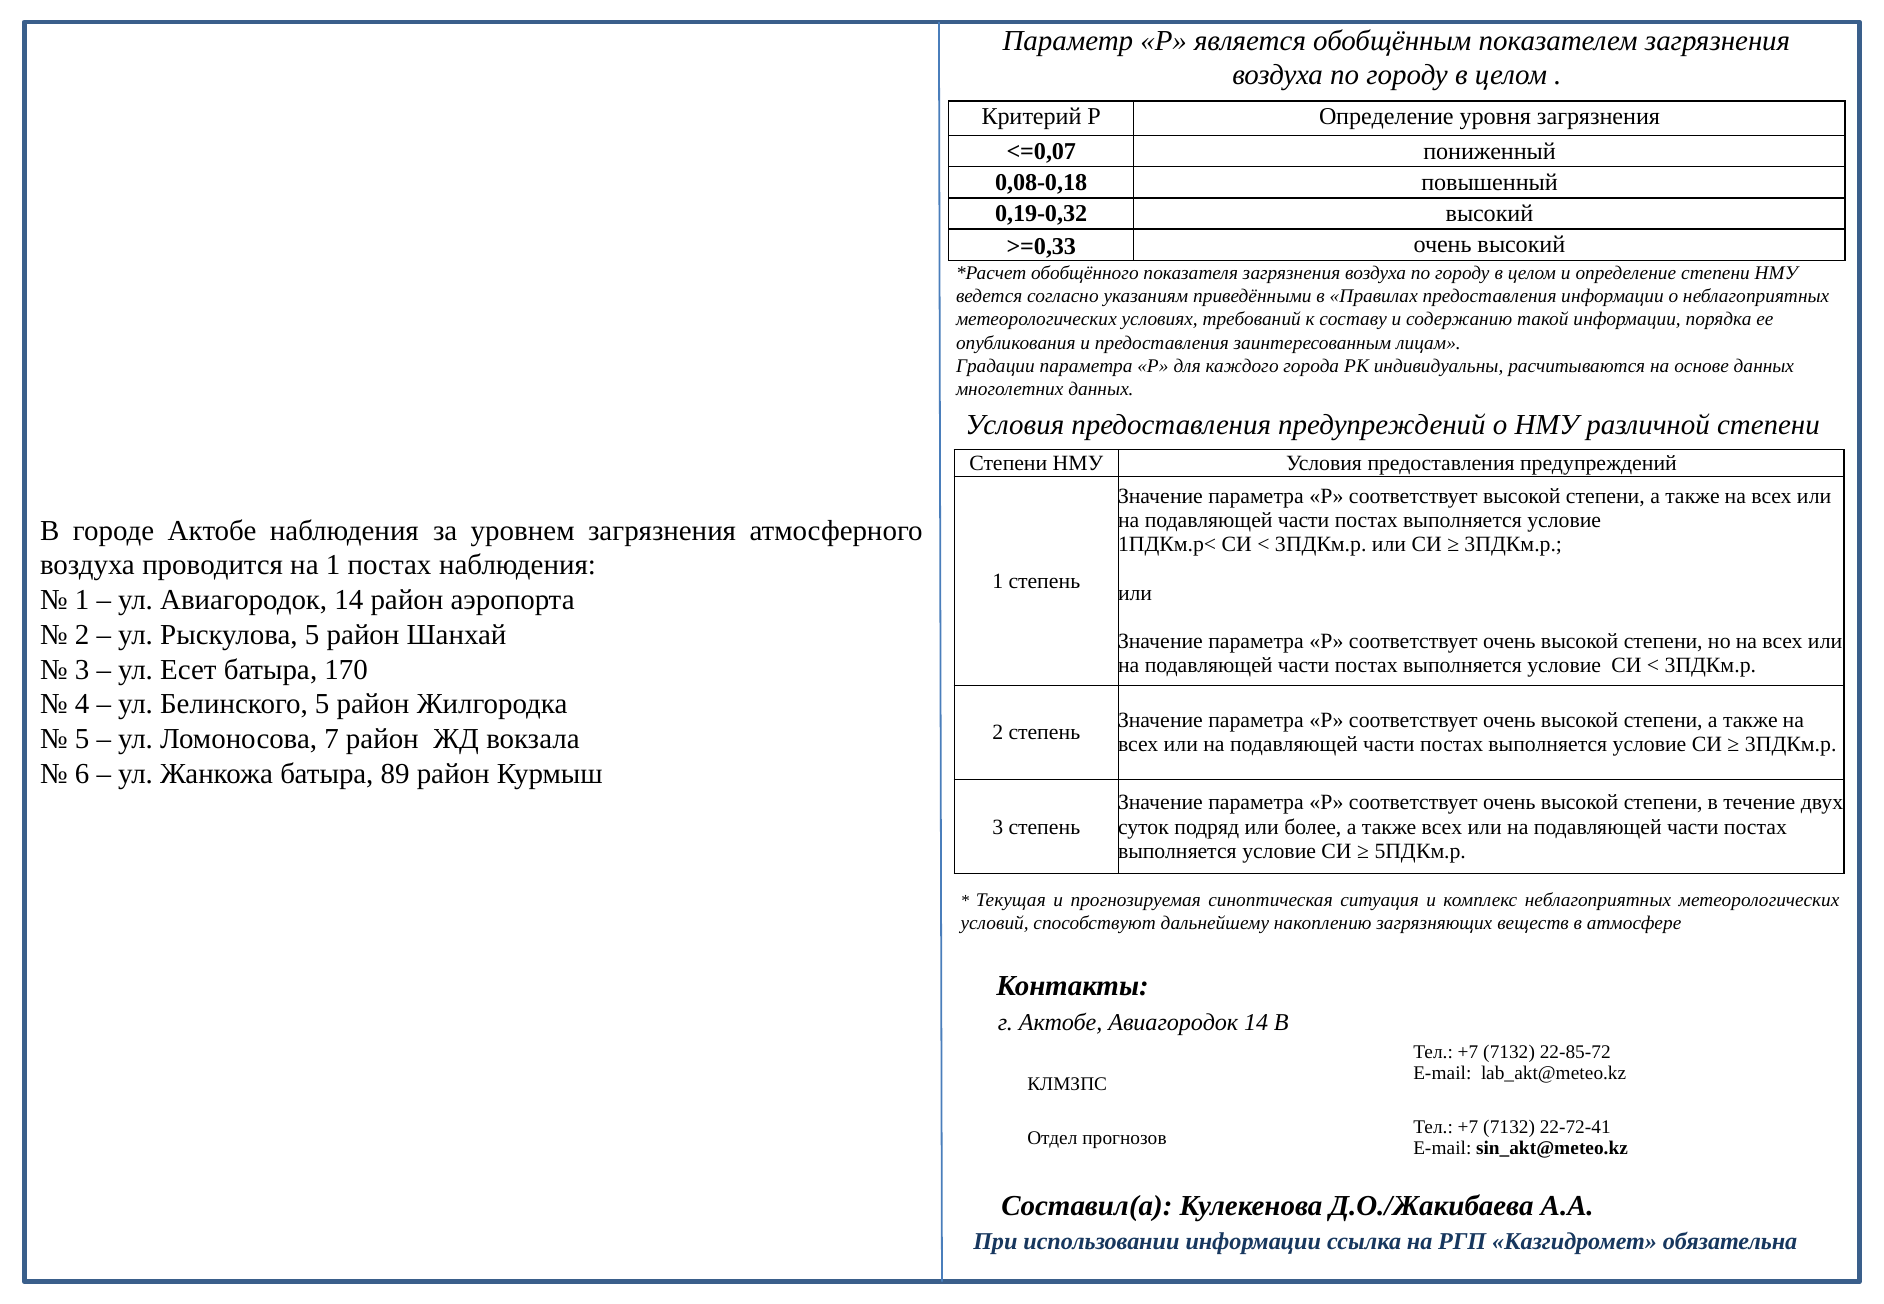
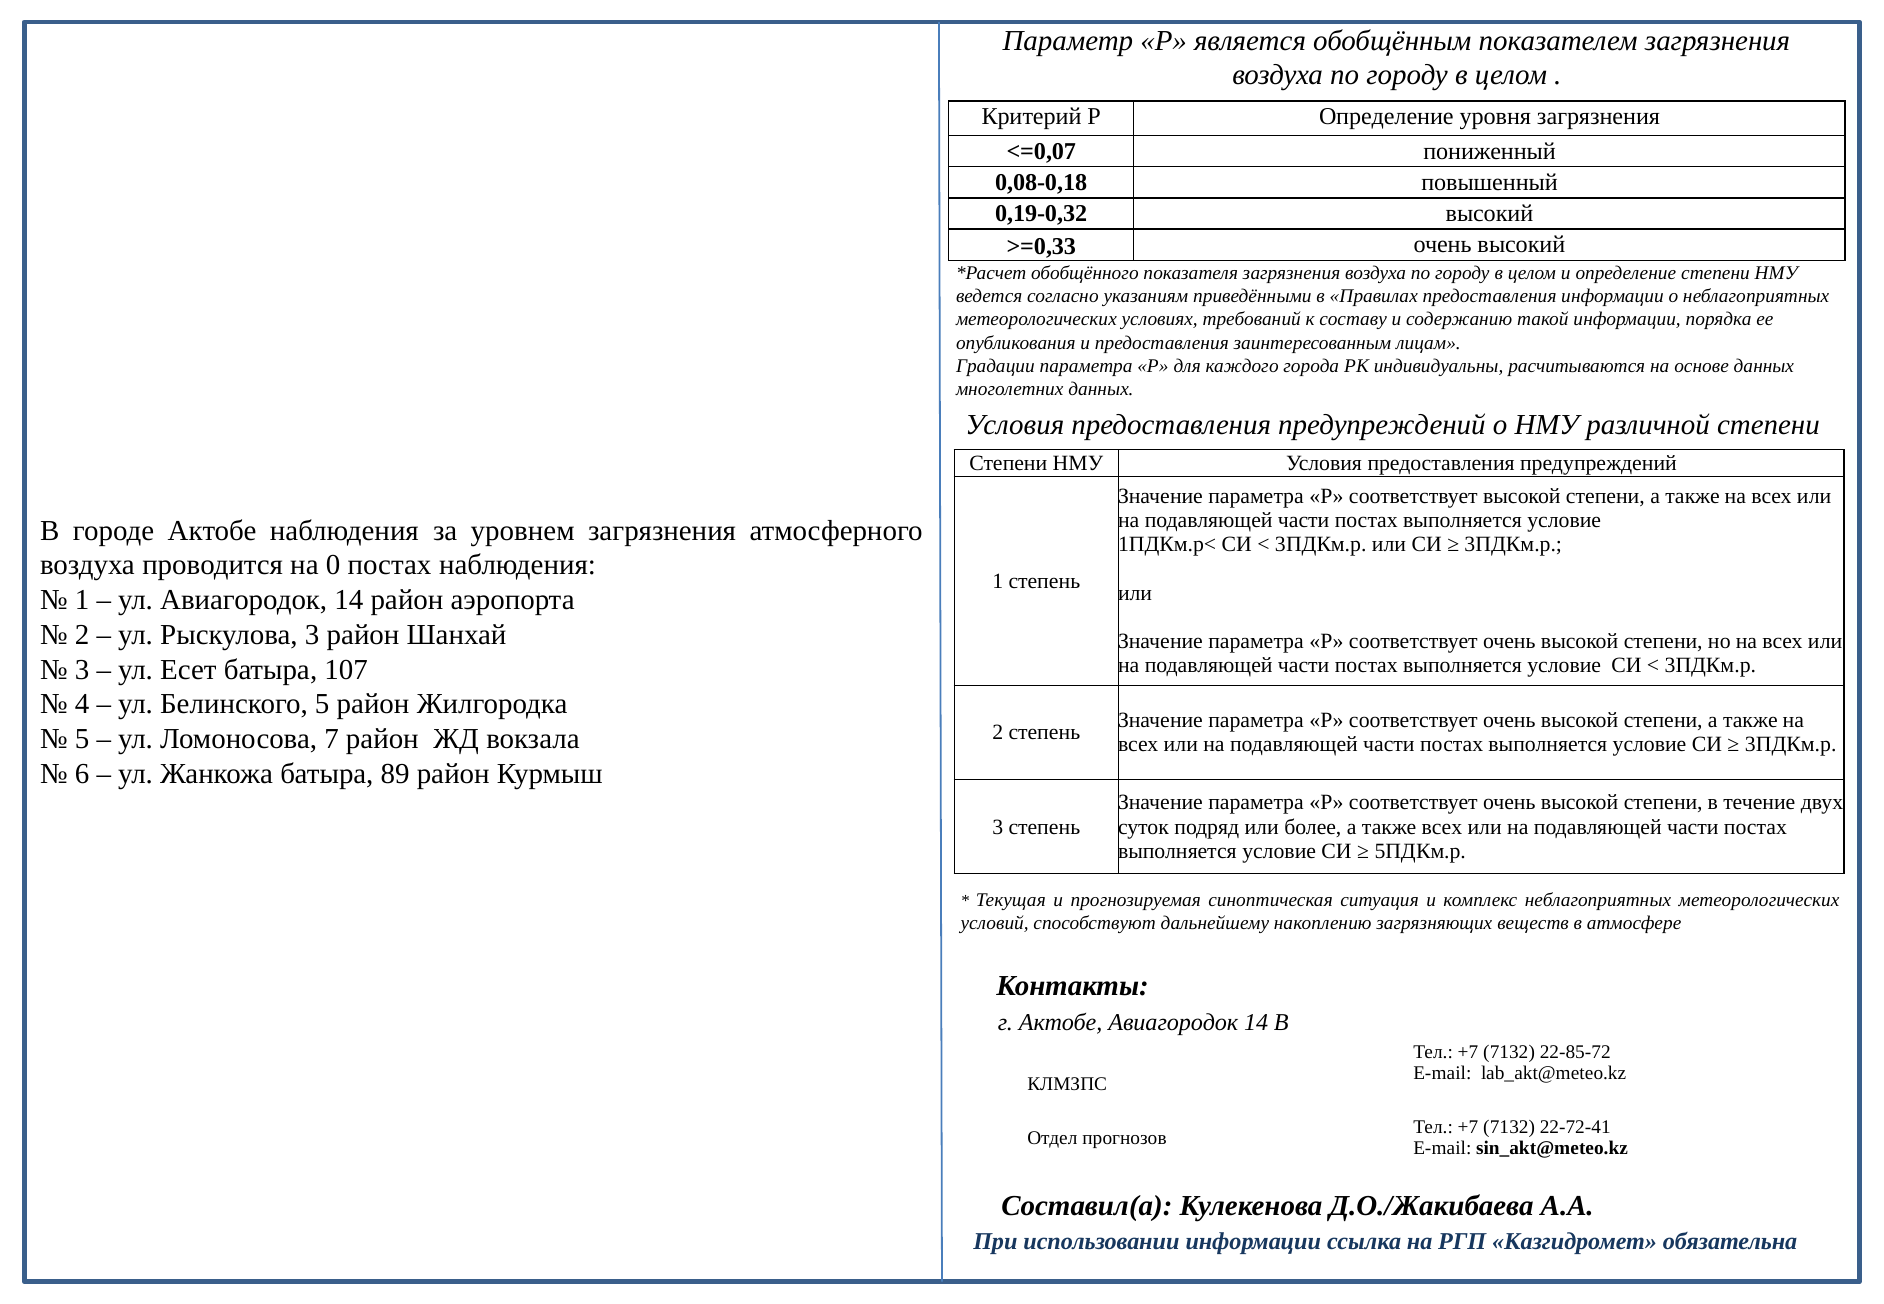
на 1: 1 -> 0 (333, 565)
Рыскулова 5: 5 -> 3 (312, 635)
170: 170 -> 107 (346, 670)
